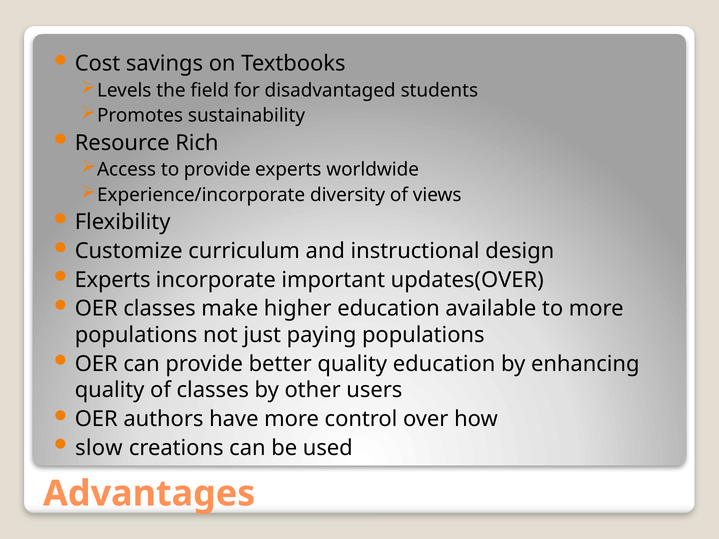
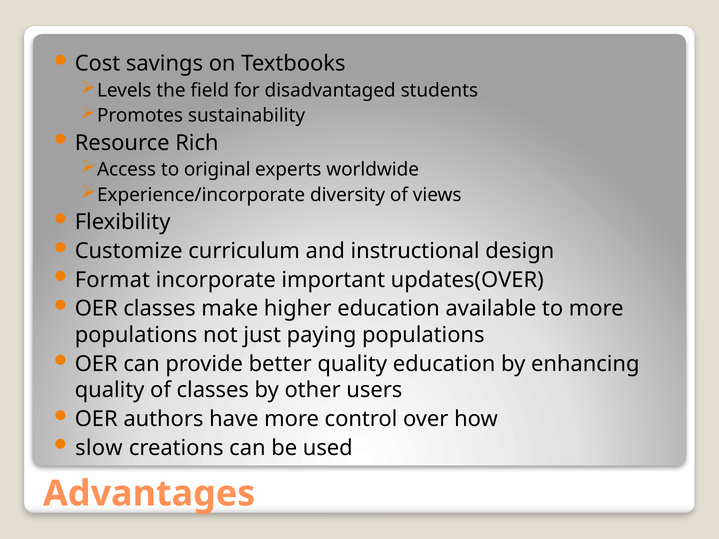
to provide: provide -> original (217, 170)
Experts: Experts -> Format (112, 280)
